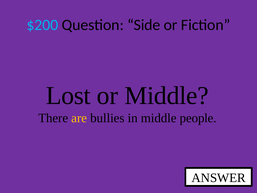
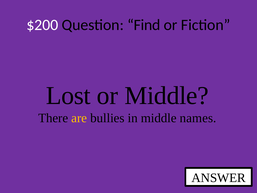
$200 colour: light blue -> white (42, 25)
Side: Side -> Find (144, 25)
people: people -> names (198, 118)
